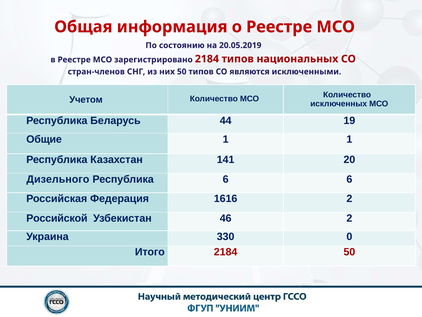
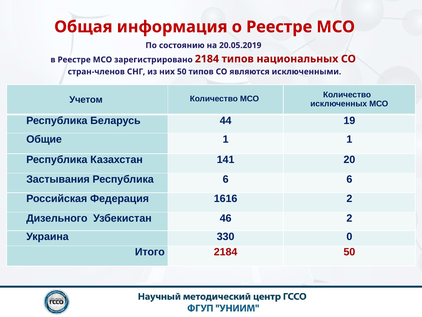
Дизельного: Дизельного -> Застывания (58, 179)
Российской: Российской -> Дизельного (57, 218)
